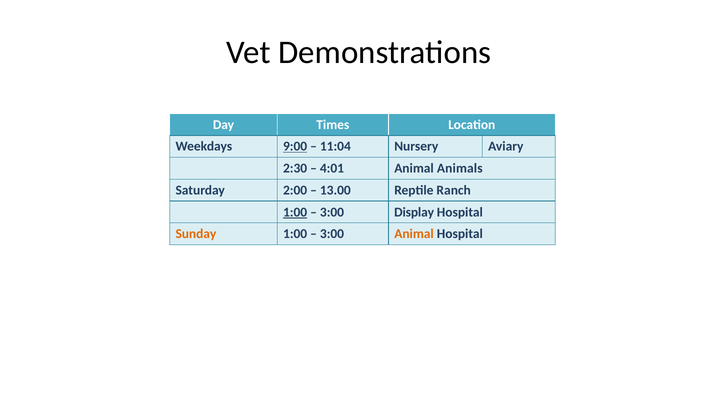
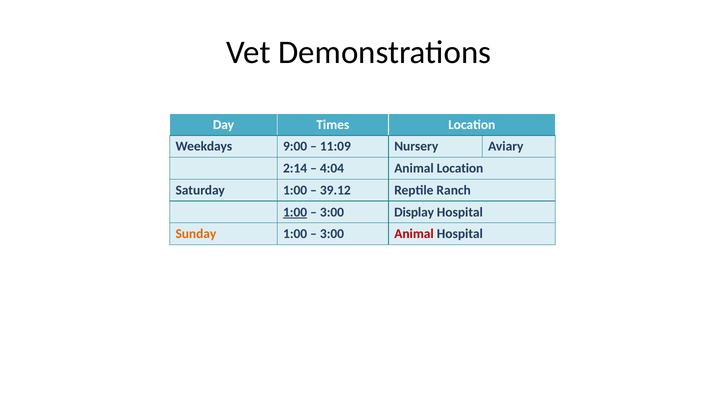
9:00 underline: present -> none (295, 147)
11:04: 11:04 -> 11:09 (335, 147)
2:30: 2:30 -> 2:14 (295, 168)
4:01: 4:01 -> 4:04 (332, 168)
Animal Animals: Animals -> Location (460, 168)
Saturday 2:00: 2:00 -> 1:00 (295, 190)
13.00: 13.00 -> 39.12 (335, 190)
Animal colour: orange -> red (414, 234)
